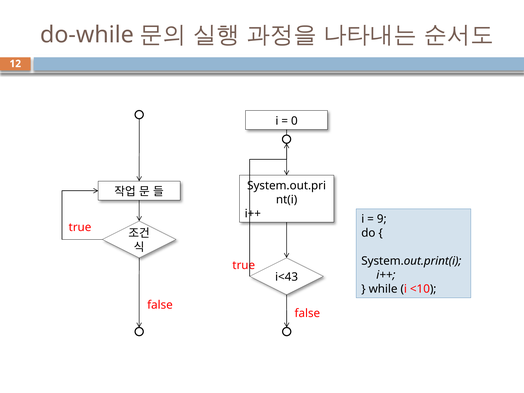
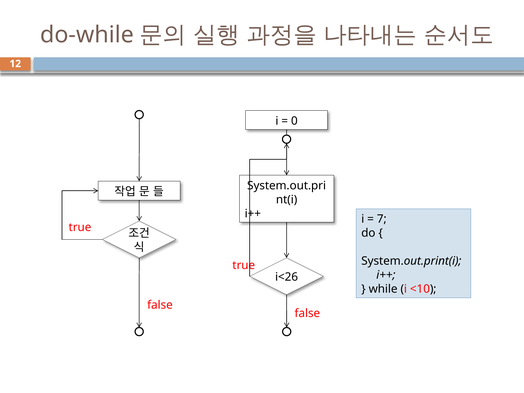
9: 9 -> 7 (382, 219)
i<43: i<43 -> i<26 (287, 277)
